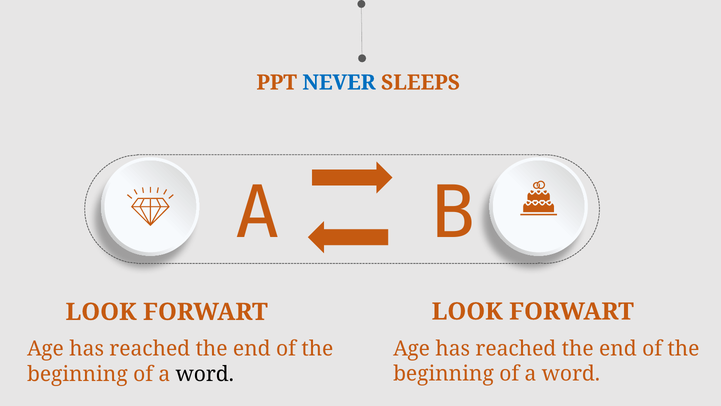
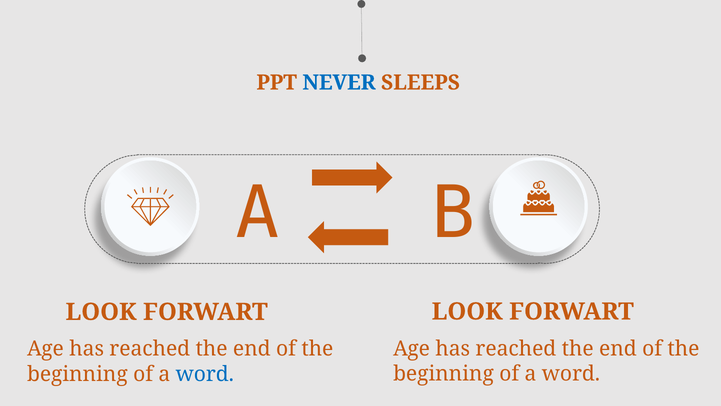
word colour: black -> blue (205, 374)
